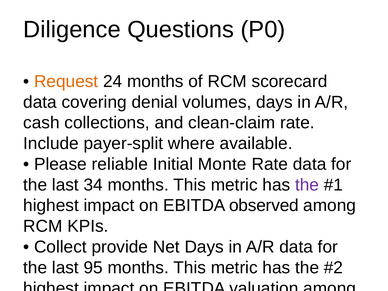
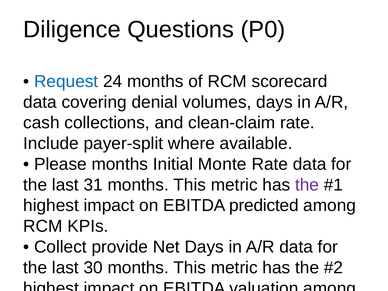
Request colour: orange -> blue (66, 81)
Please reliable: reliable -> months (120, 164)
34: 34 -> 31 (93, 185)
observed: observed -> predicted (264, 206)
95: 95 -> 30 (93, 268)
